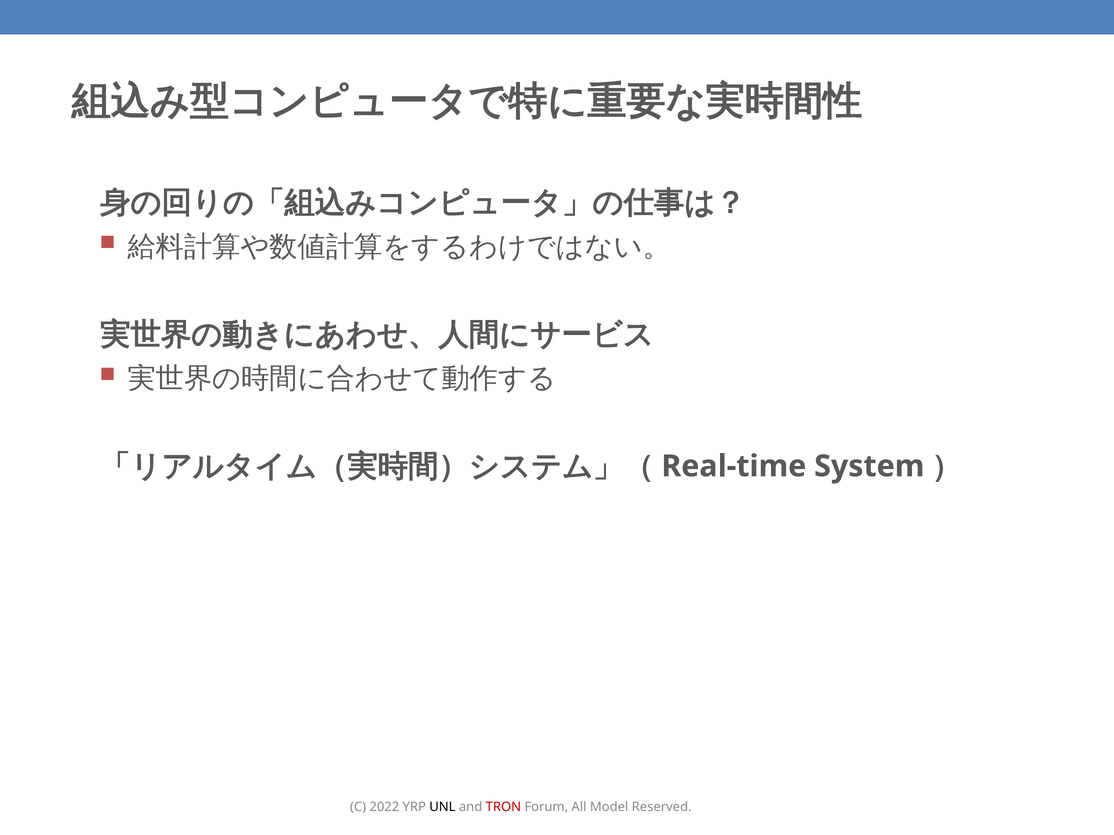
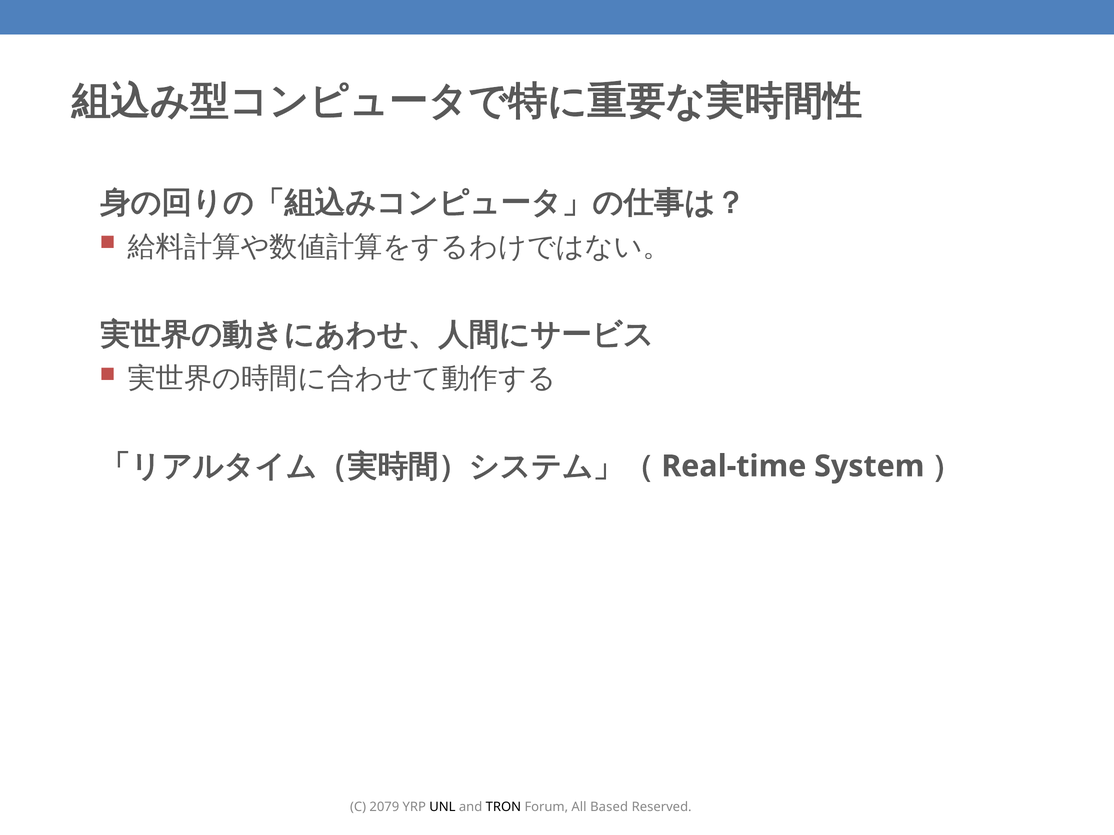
2022: 2022 -> 2079 (384, 808)
TRON colour: red -> black (503, 808)
Model: Model -> Based (609, 808)
